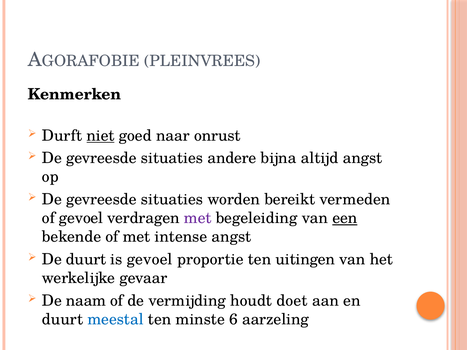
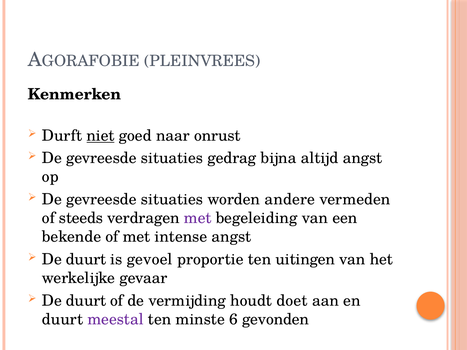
andere: andere -> gedrag (232, 158)
bereikt: bereikt -> andere (290, 200)
of gevoel: gevoel -> steeds (81, 218)
een underline: present -> none (345, 218)
naam: naam -> duurt (86, 301)
meestal colour: blue -> purple (116, 319)
aarzeling: aarzeling -> gevonden (276, 319)
